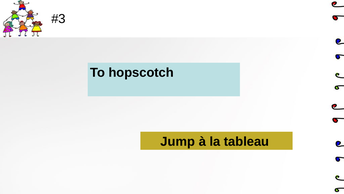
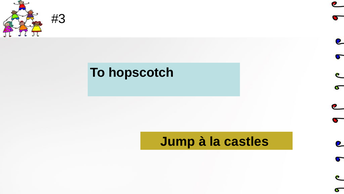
tableau: tableau -> castles (246, 141)
